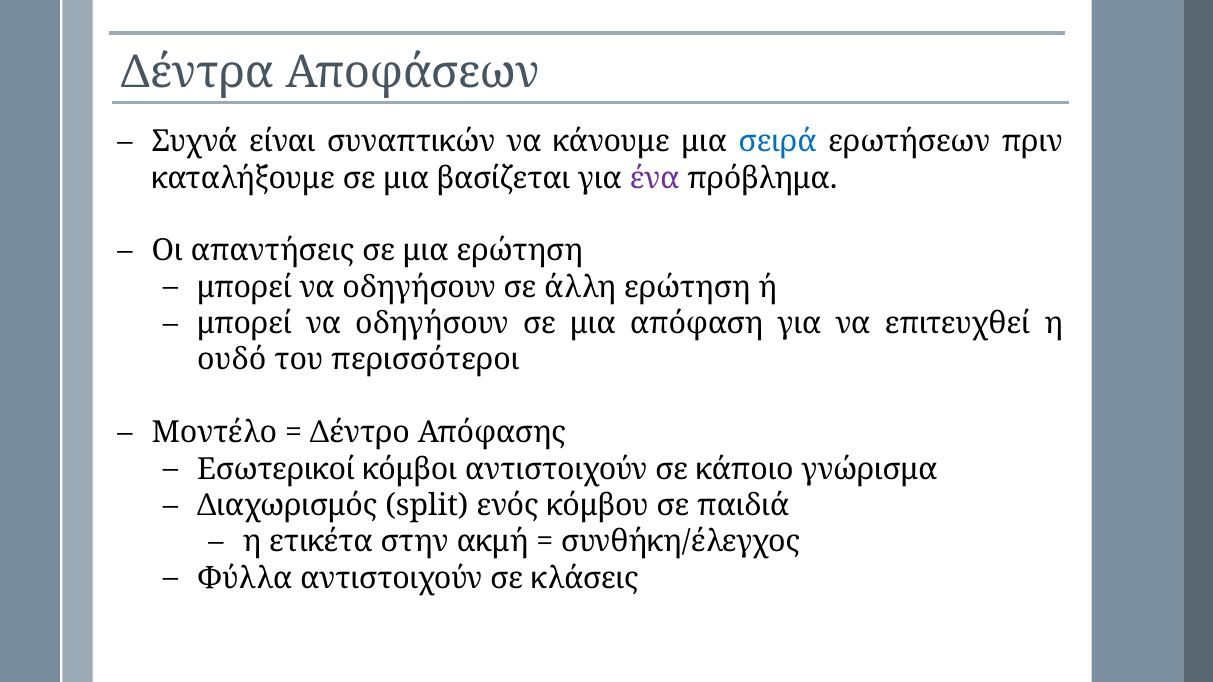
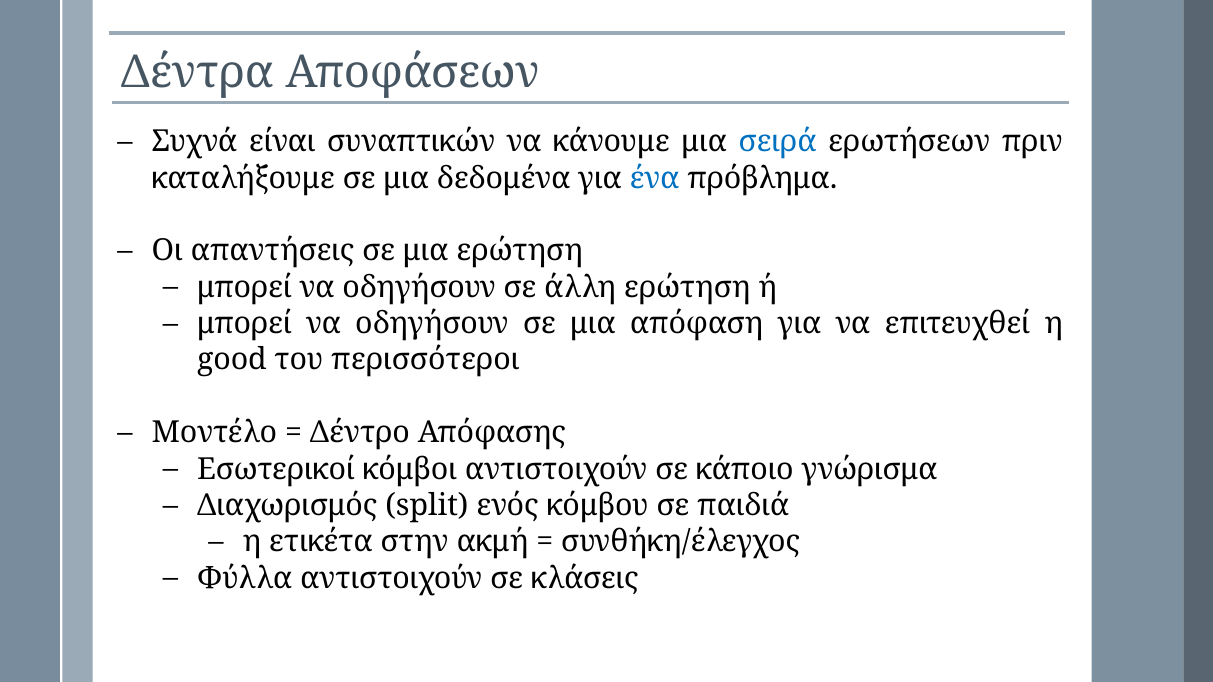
βασίζεται: βασίζεται -> δεδομένα (504, 178)
ένα colour: purple -> blue (655, 178)
ουδό: ουδό -> good (232, 360)
